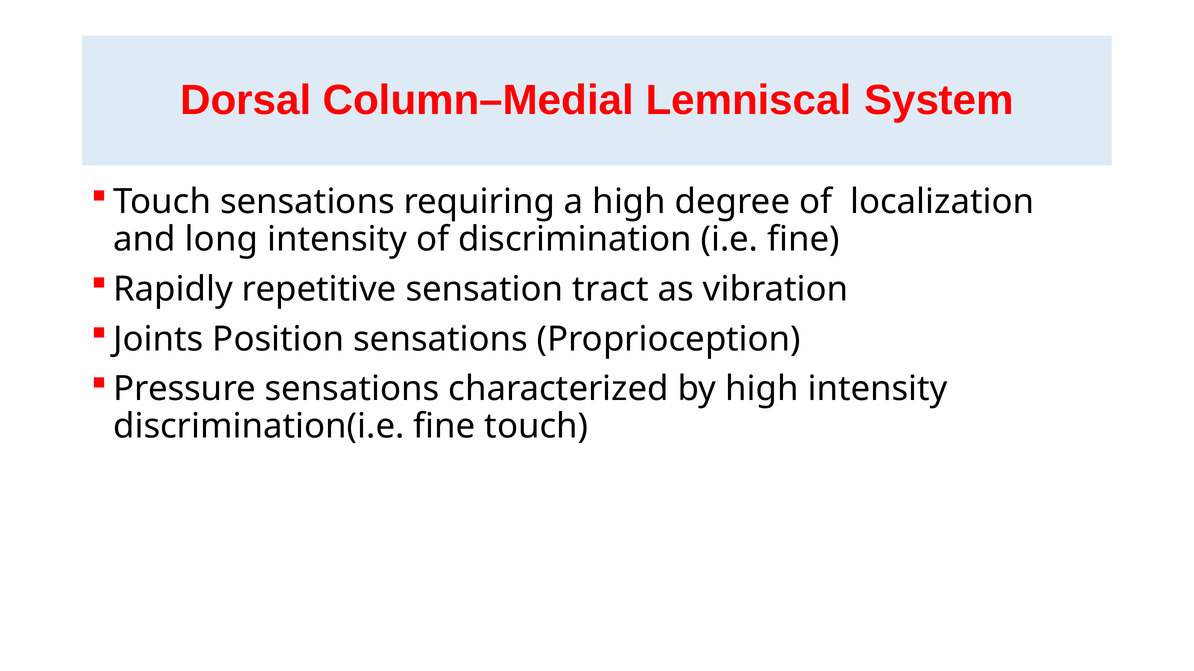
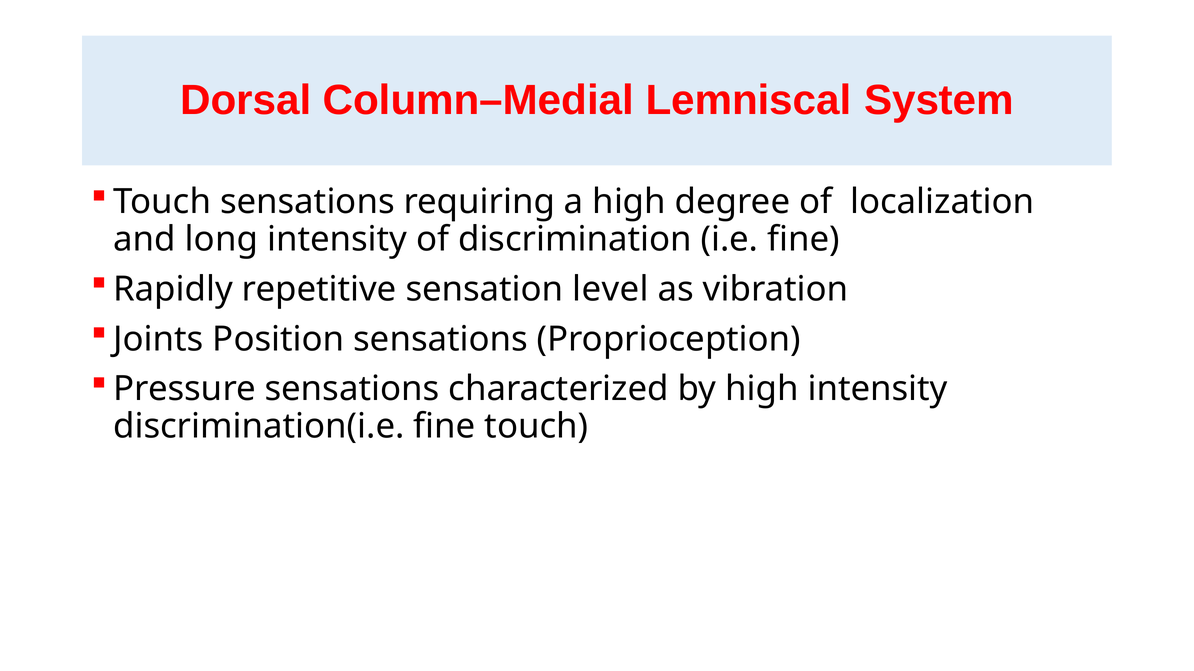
tract: tract -> level (610, 289)
